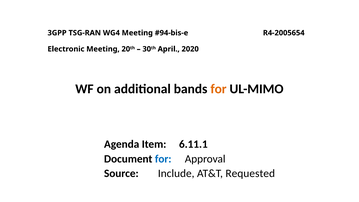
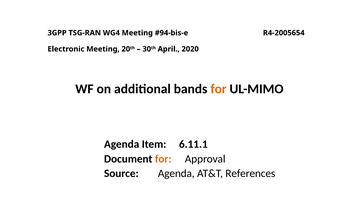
for colour: blue -> orange (163, 159)
Source Include: Include -> Agenda (176, 173)
Requested: Requested -> References (250, 173)
